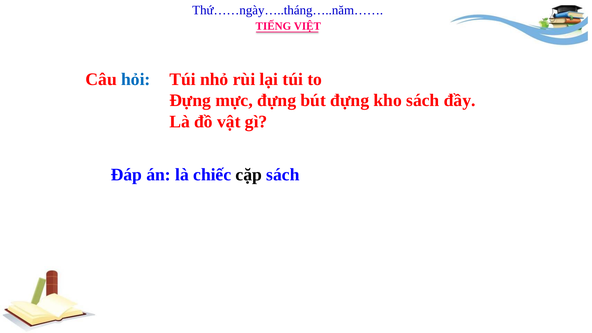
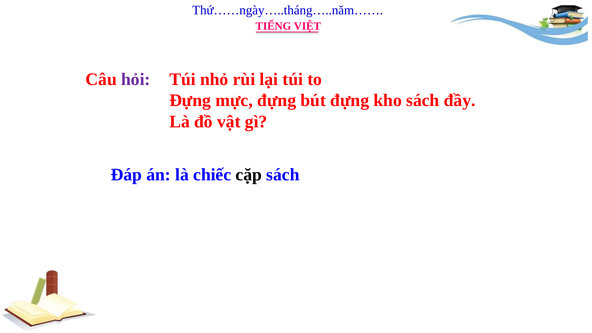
hỏi colour: blue -> purple (136, 79)
